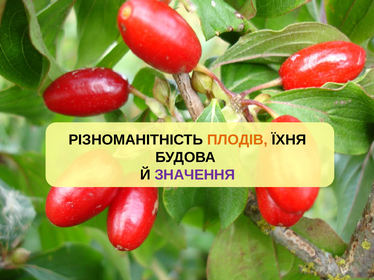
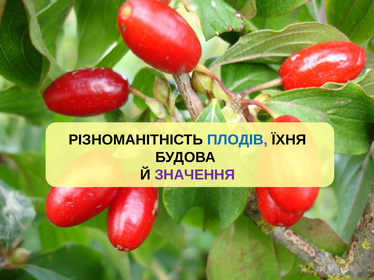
ПЛОДІВ colour: orange -> blue (237, 140)
